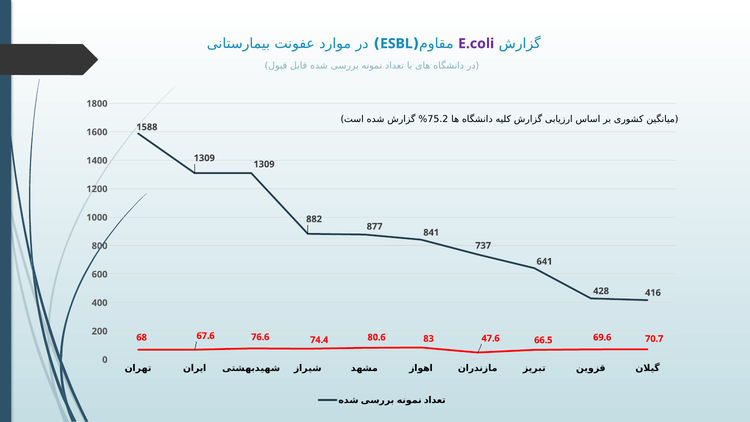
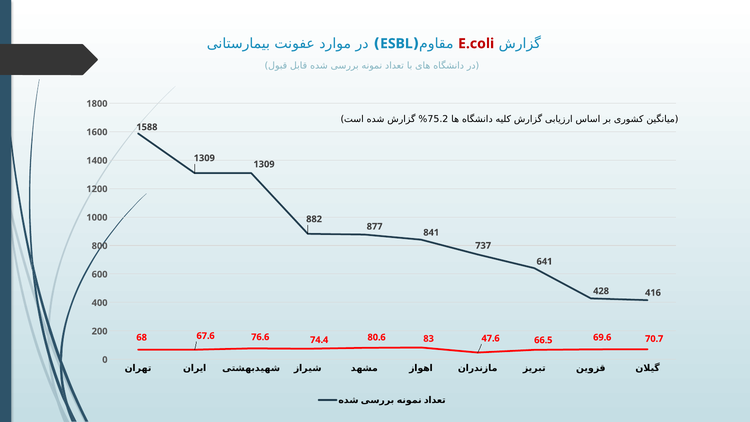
E.coli colour: purple -> red (476, 44)
